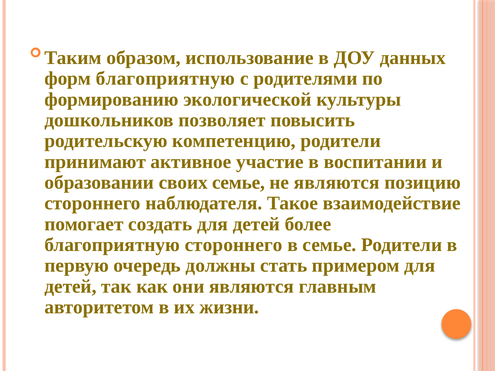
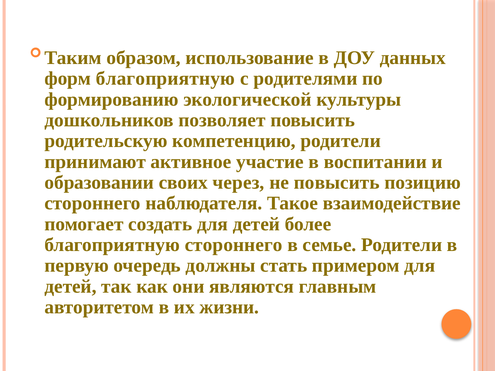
своих семье: семье -> через (239, 183)
не являются: являются -> повысить (337, 183)
